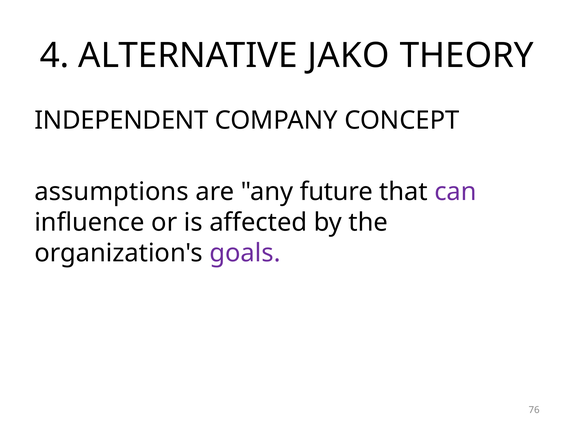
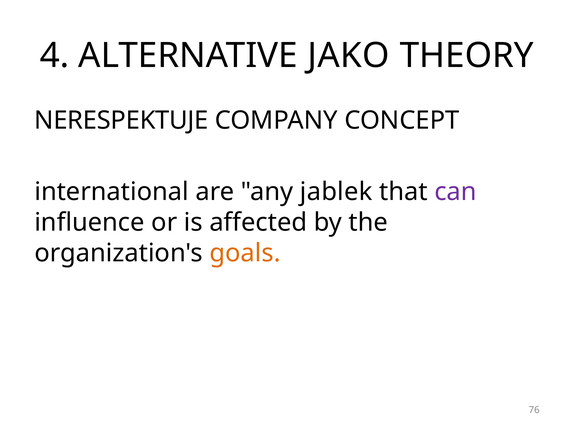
INDEPENDENT: INDEPENDENT -> NERESPEKTUJE (121, 120)
assumptions: assumptions -> international (112, 192)
future: future -> jablek (336, 192)
goals colour: purple -> orange (245, 253)
